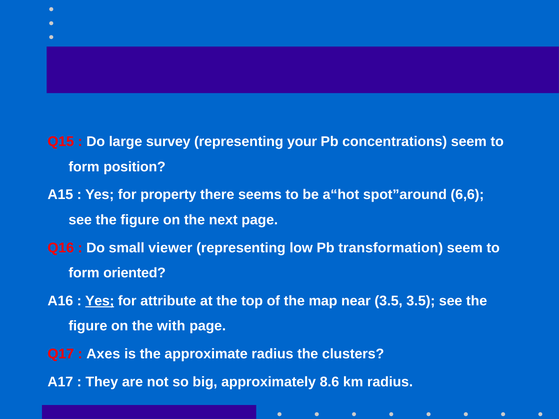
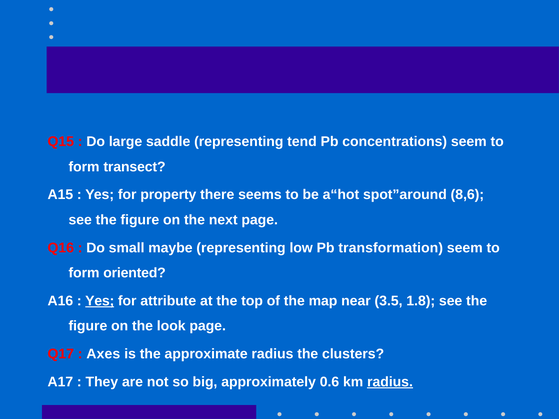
survey: survey -> saddle (168, 142)
your: your -> tend (302, 142)
position: position -> transect (134, 167)
6,6: 6,6 -> 8,6 (467, 195)
viewer: viewer -> maybe (170, 248)
3.5 3.5: 3.5 -> 1.8 (421, 301)
with: with -> look (171, 326)
8.6: 8.6 -> 0.6 (329, 382)
radius underline: none -> present (390, 382)
